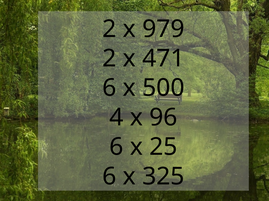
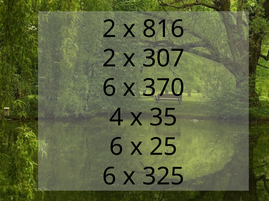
979: 979 -> 816 (163, 29)
471: 471 -> 307 (163, 59)
500: 500 -> 370 (163, 88)
96: 96 -> 35 (163, 118)
